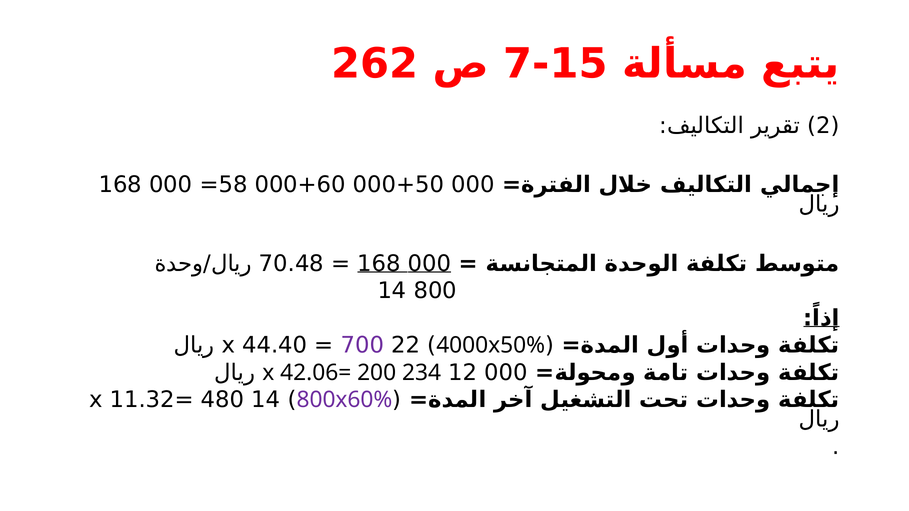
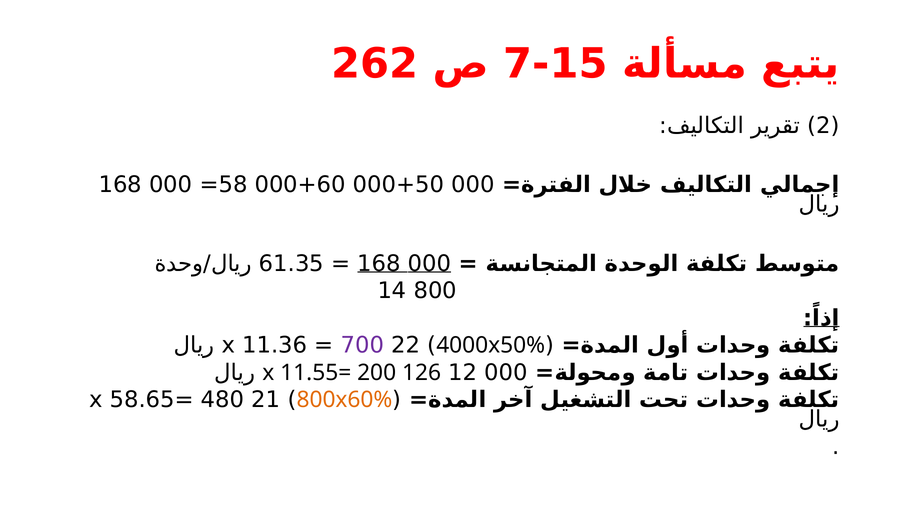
70.48: 70.48 -> 61.35 (291, 264)
44.40: 44.40 -> 11.36 (275, 346)
42.06=: 42.06= -> 11.55= (316, 373)
234: 234 -> 126 (422, 373)
11.32=: 11.32= -> 58.65= (152, 400)
480 14: 14 -> 21 (266, 400)
800x60% colour: purple -> orange (344, 400)
